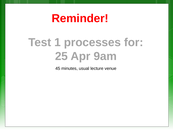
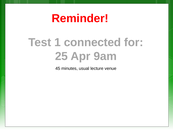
processes: processes -> connected (92, 42)
